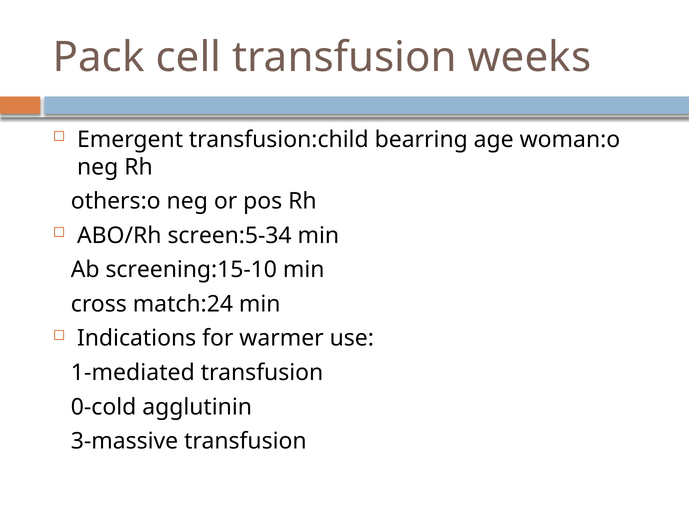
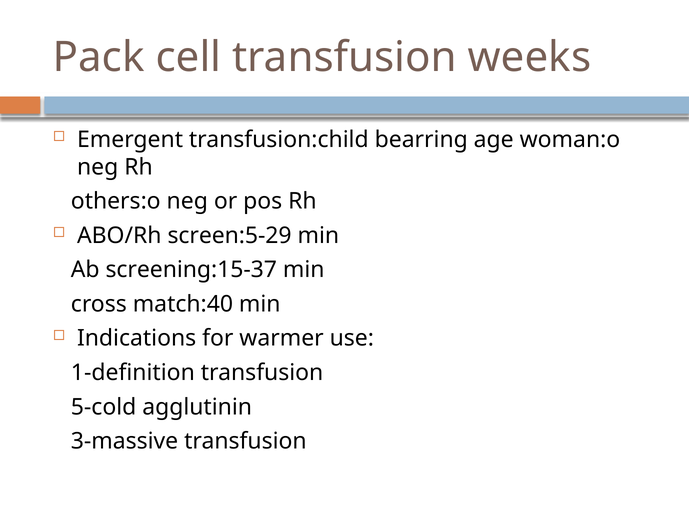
screen:5-34: screen:5-34 -> screen:5-29 (230, 235)
screening:15-10: screening:15-10 -> screening:15-37 (191, 270)
match:24: match:24 -> match:40 (183, 304)
1-mediated: 1-mediated -> 1-definition (133, 372)
0-cold: 0-cold -> 5-cold (104, 407)
